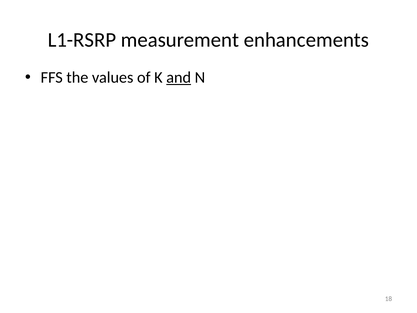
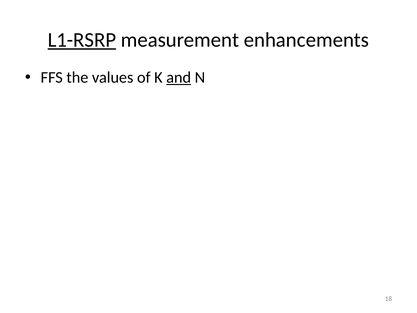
L1-RSRP underline: none -> present (82, 40)
